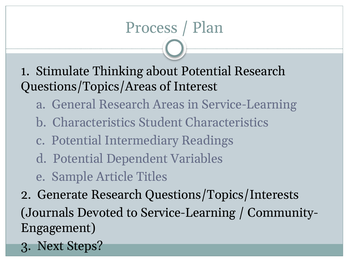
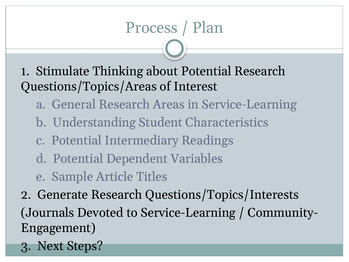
b Characteristics: Characteristics -> Understanding (94, 122)
